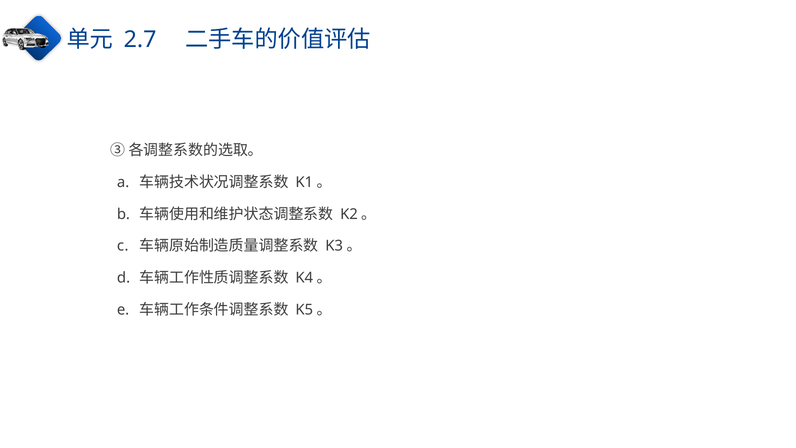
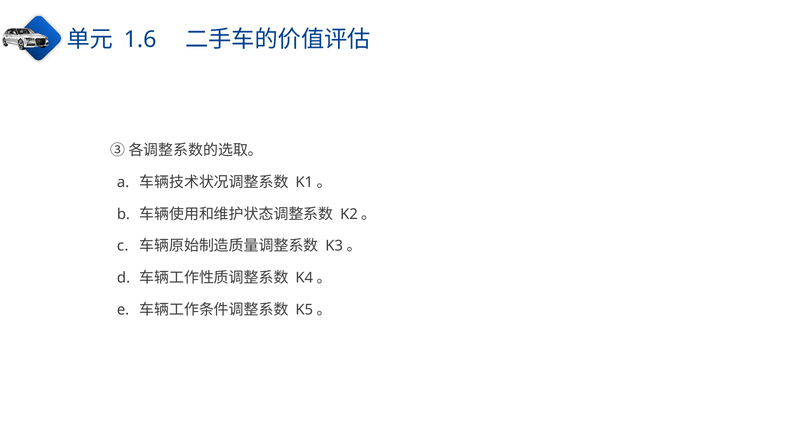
2.7: 2.7 -> 1.6 (140, 39)
